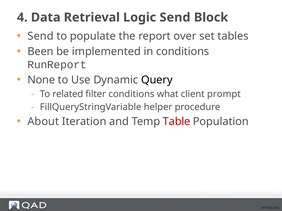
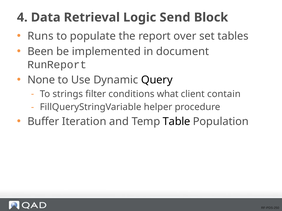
Send: Send -> Runs (41, 36)
in conditions: conditions -> document (183, 52)
related: related -> strings (68, 94)
prompt: prompt -> contain (224, 94)
About: About -> Buffer (43, 122)
Table colour: red -> black (177, 122)
